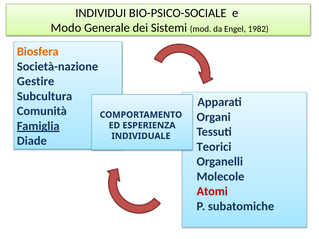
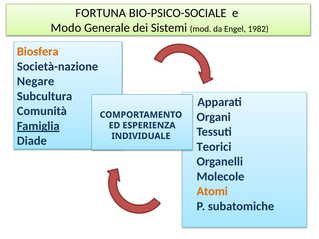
INDIVIDUI: INDIVIDUI -> FORTUNA (101, 13)
Gestire: Gestire -> Negare (36, 81)
Atomi colour: red -> orange (212, 192)
